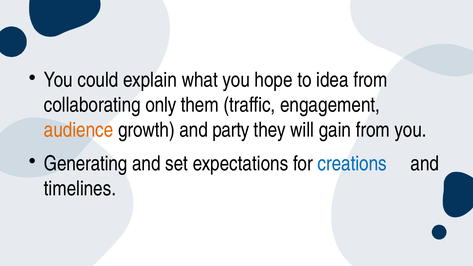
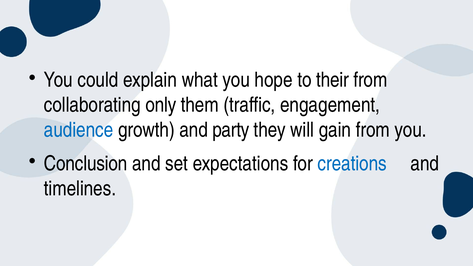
idea: idea -> their (333, 80)
audience colour: orange -> blue (79, 130)
Generating: Generating -> Conclusion (86, 164)
